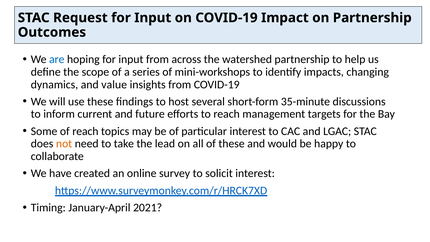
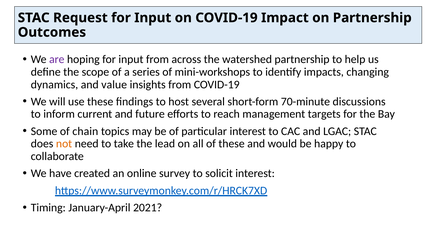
are colour: blue -> purple (57, 59)
35-minute: 35-minute -> 70-minute (305, 102)
of reach: reach -> chain (85, 131)
